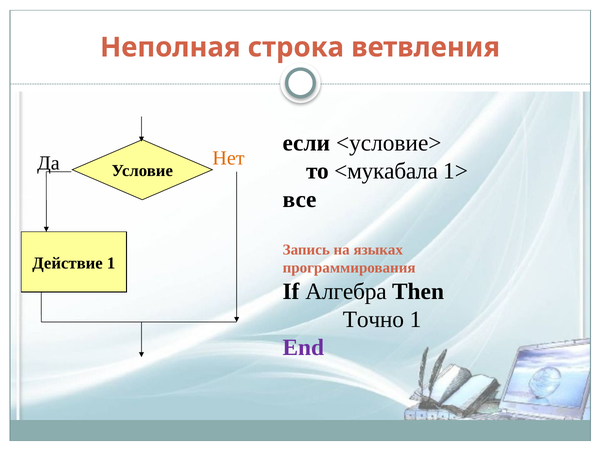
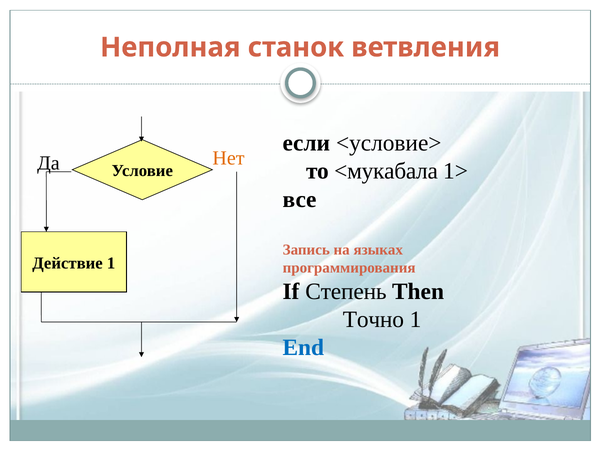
строка: строка -> станок (296, 47)
Алгебра: Алгебра -> Степень (346, 291)
End colour: purple -> blue (303, 348)
